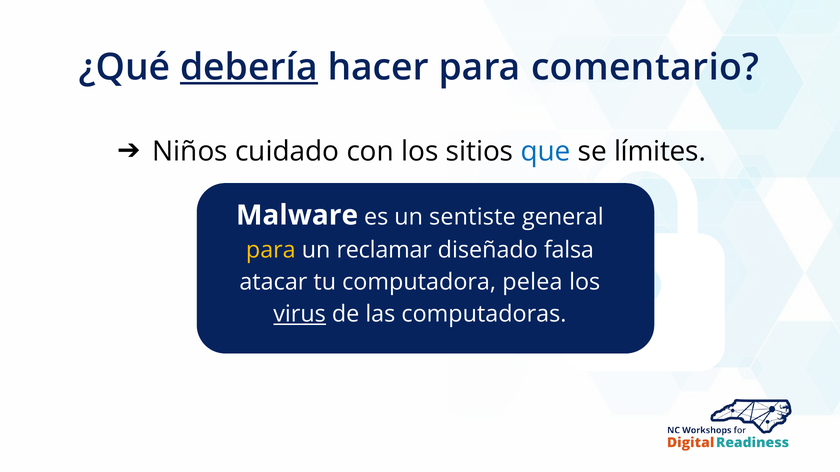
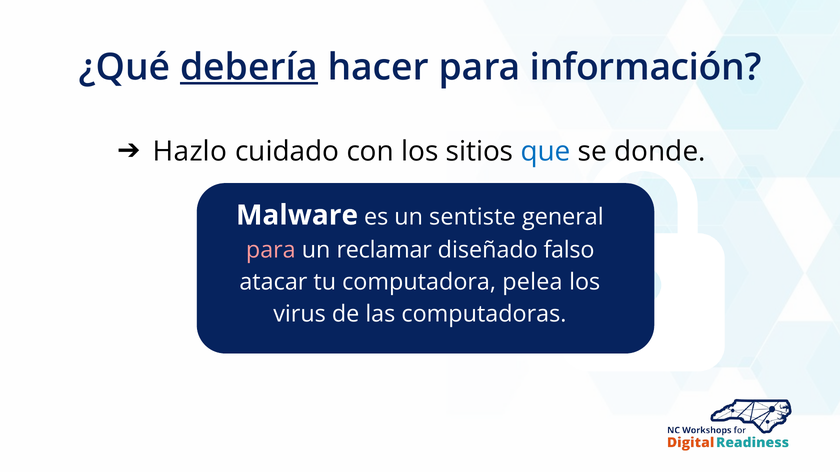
comentario: comentario -> información (646, 67)
Niños: Niños -> Hazlo (190, 152)
límites: límites -> donde (660, 152)
para colour: yellow -> pink (271, 250)
falsa: falsa -> falso (569, 250)
virus underline: present -> none (300, 315)
